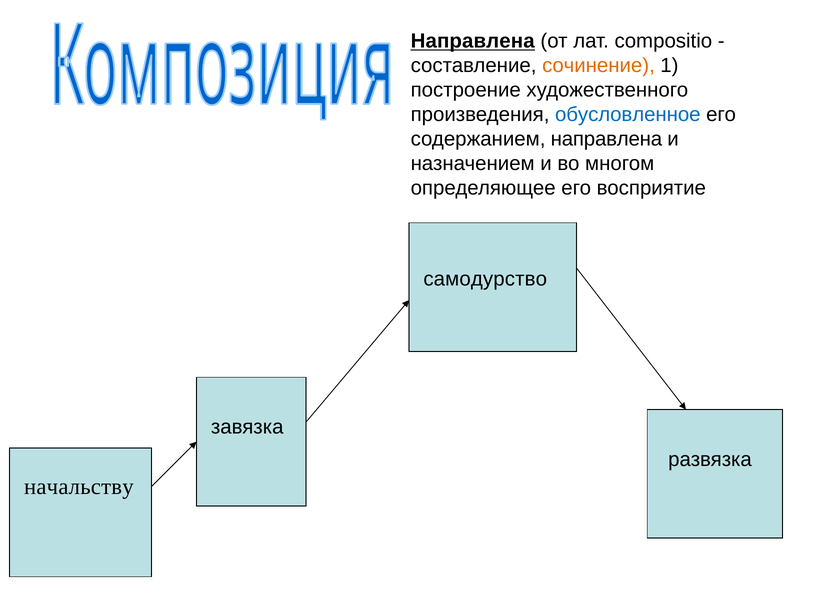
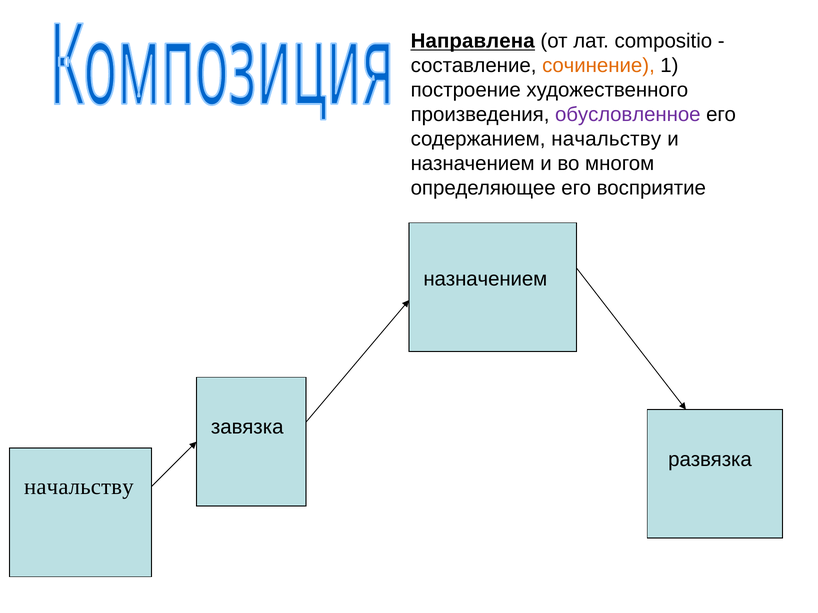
обусловленное colour: blue -> purple (628, 115)
содержанием направлена: направлена -> начальству (606, 139)
самодурство: самодурство -> назначением (485, 279)
